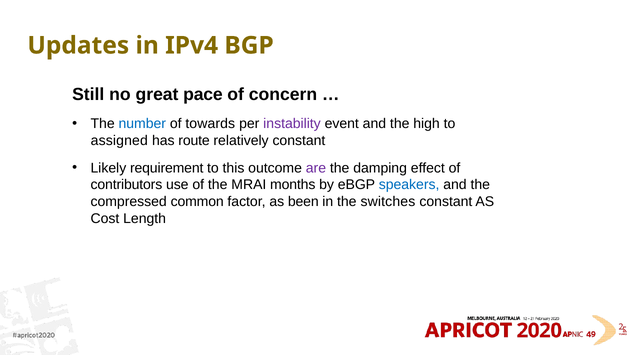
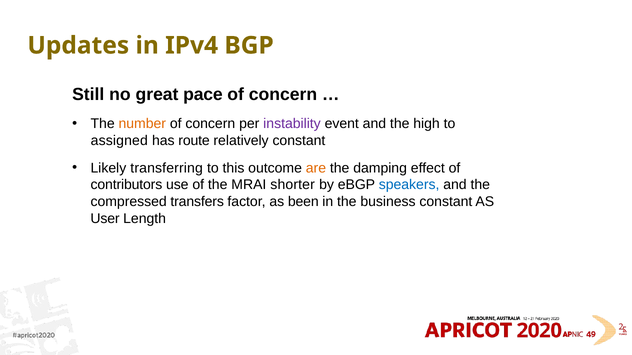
number colour: blue -> orange (142, 124)
towards: towards -> concern (210, 124)
requirement: requirement -> transferring (167, 168)
are colour: purple -> orange (316, 168)
months: months -> shorter (293, 185)
common: common -> transfers (197, 202)
switches: switches -> business (388, 202)
Cost: Cost -> User (105, 219)
